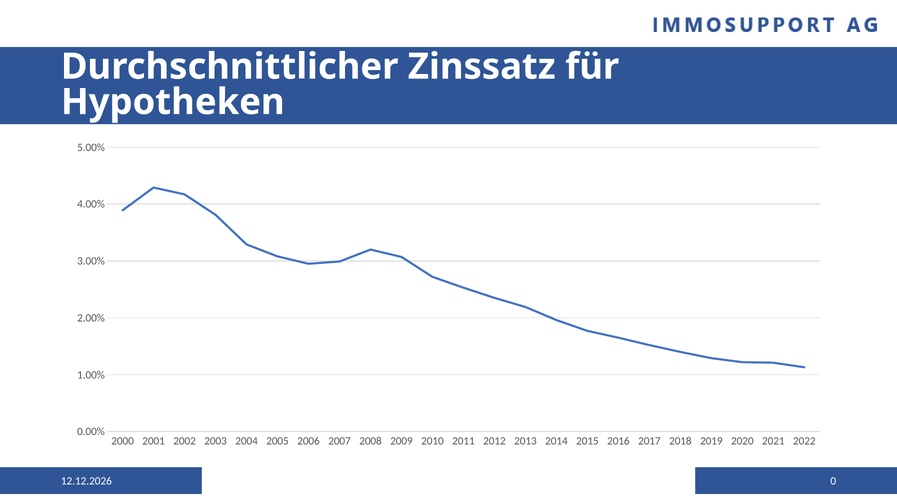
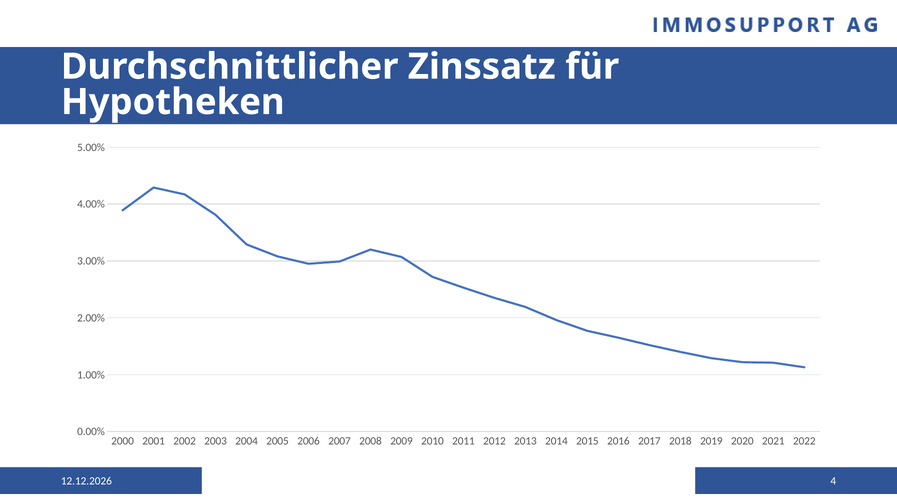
0: 0 -> 4 (833, 482)
